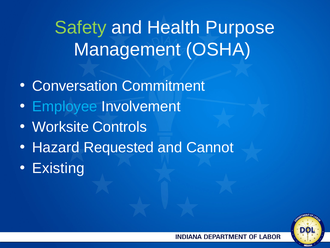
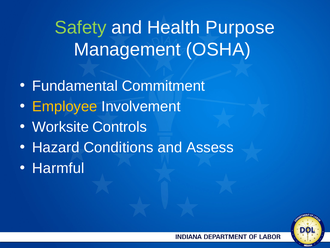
Conversation: Conversation -> Fundamental (75, 86)
Employee colour: light blue -> yellow (65, 106)
Requested: Requested -> Conditions (119, 147)
Cannot: Cannot -> Assess (210, 147)
Existing: Existing -> Harmful (58, 168)
